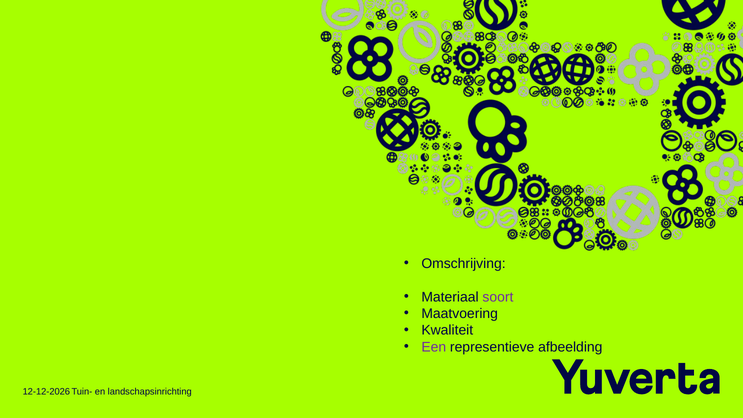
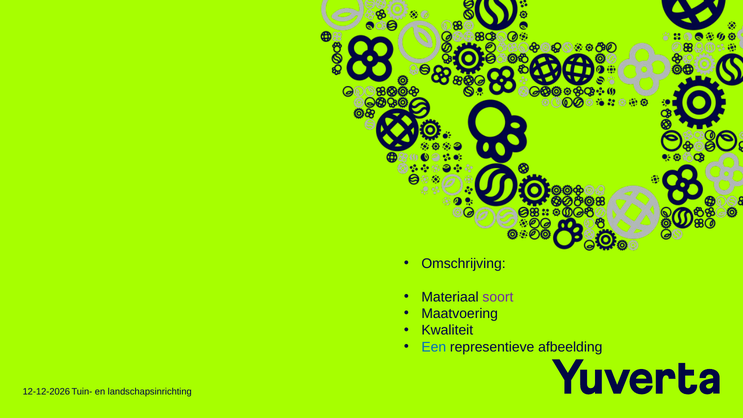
Een colour: purple -> blue (434, 347)
